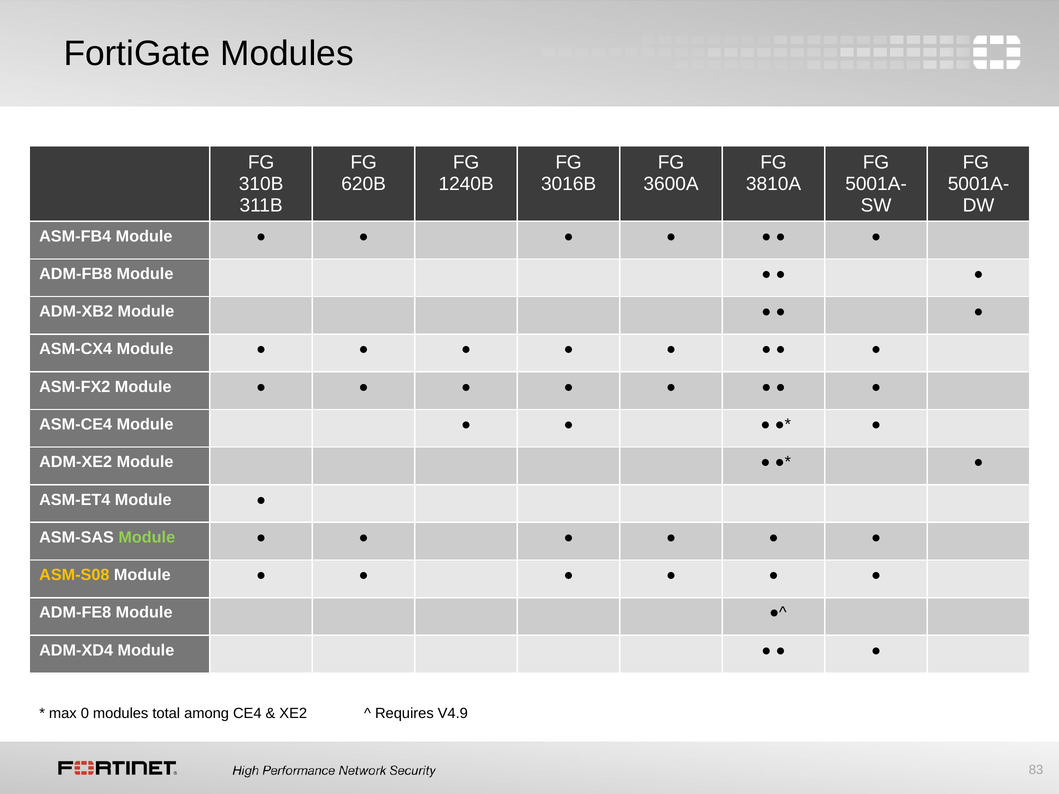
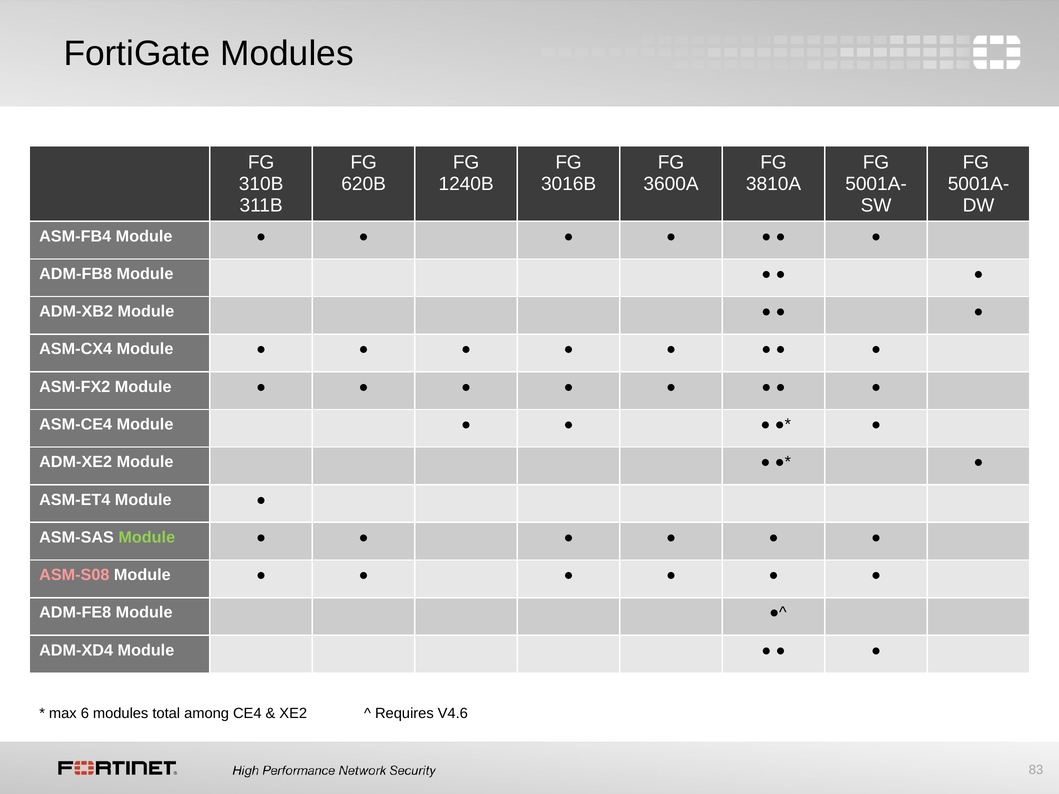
ASM-S08 colour: yellow -> pink (74, 575)
0: 0 -> 6 (85, 714)
V4.9: V4.9 -> V4.6 (453, 714)
